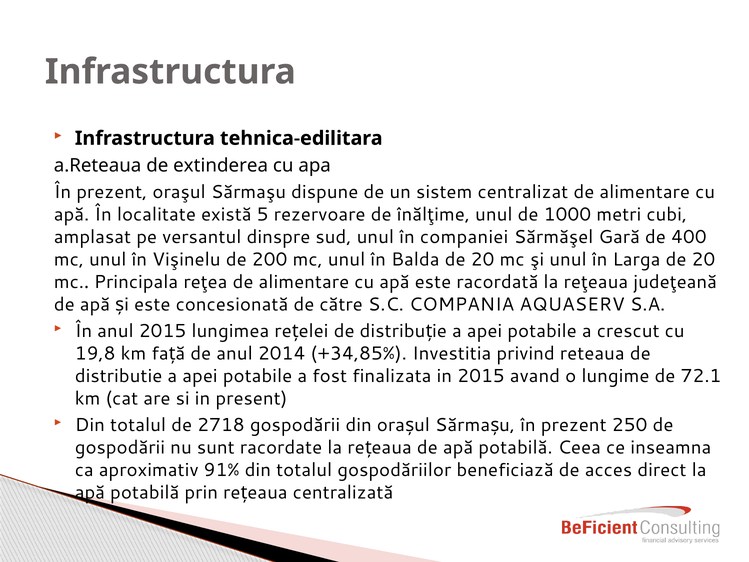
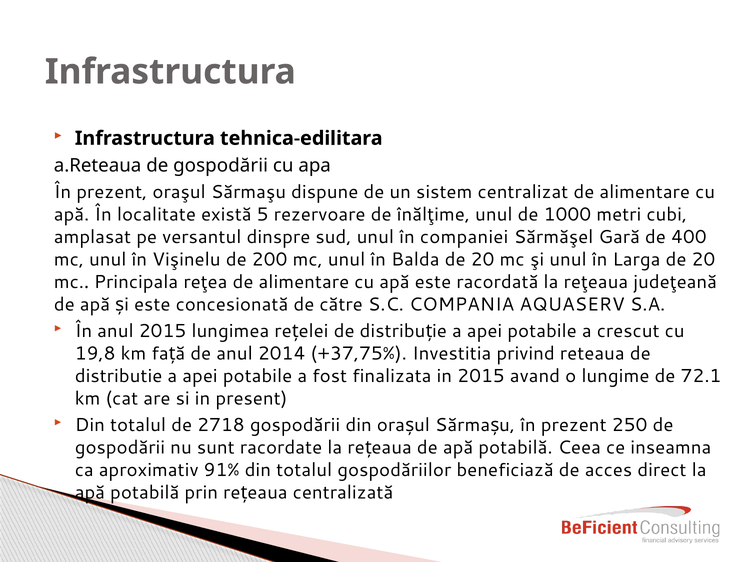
de extinderea: extinderea -> gospodării (221, 165)
+34,85%: +34,85% -> +37,75% (359, 353)
